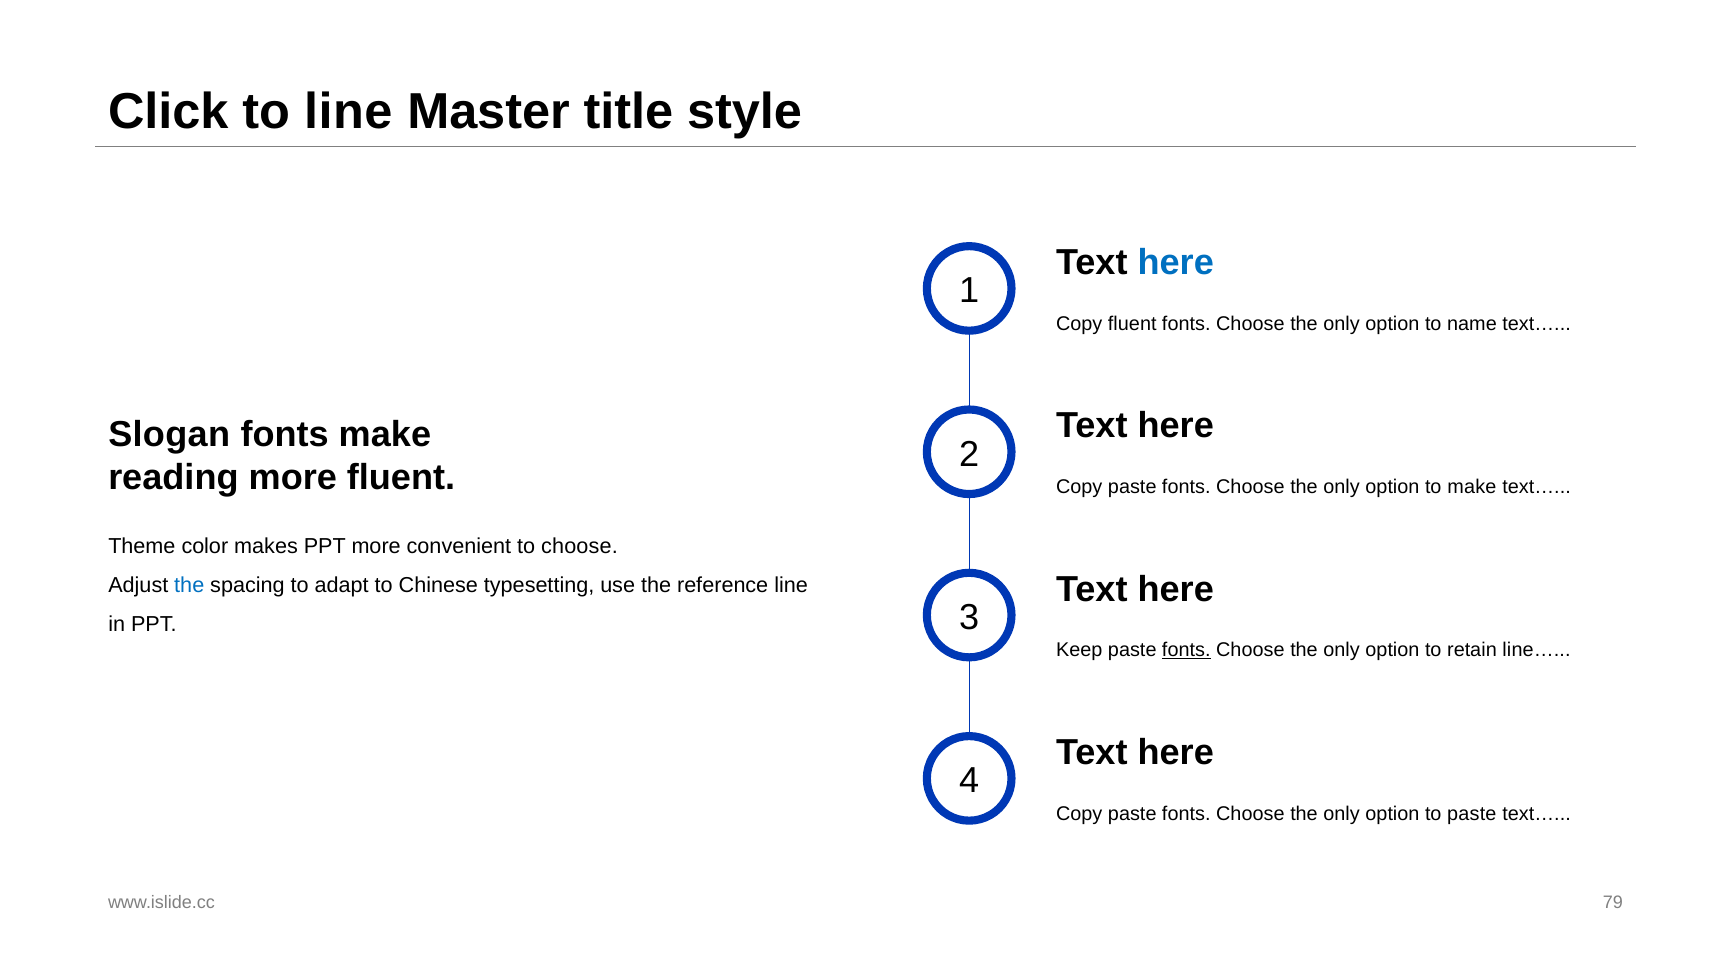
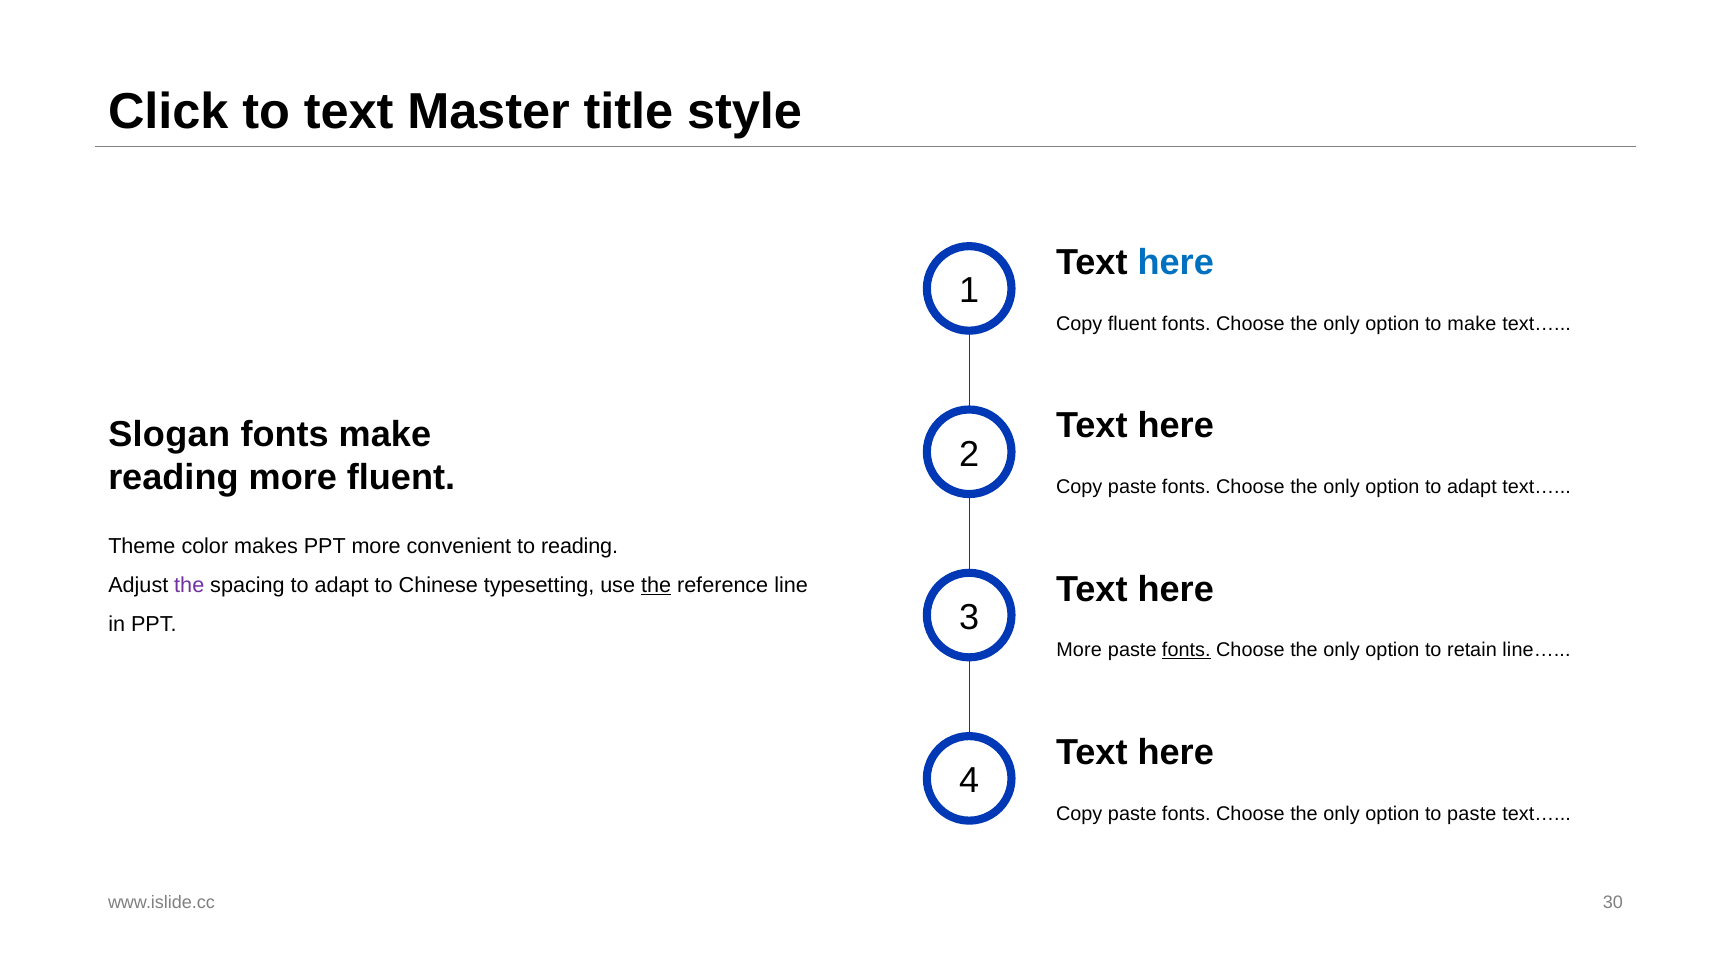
to line: line -> text (349, 112)
to name: name -> make (1472, 323)
option to make: make -> adapt (1472, 487)
to choose: choose -> reading (580, 546)
the colour: blue -> purple (189, 585)
the underline: none -> present (656, 585)
Keep: Keep -> More (1079, 650)
79: 79 -> 30 (1613, 902)
